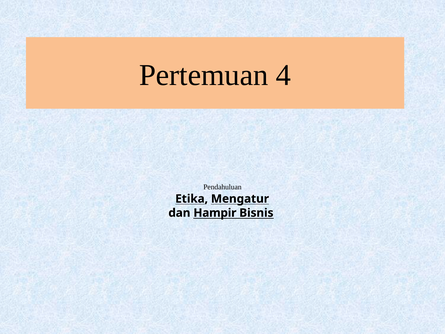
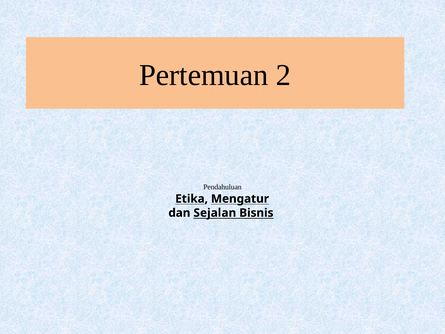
4: 4 -> 2 (283, 75)
Hampir: Hampir -> Sejalan (215, 213)
